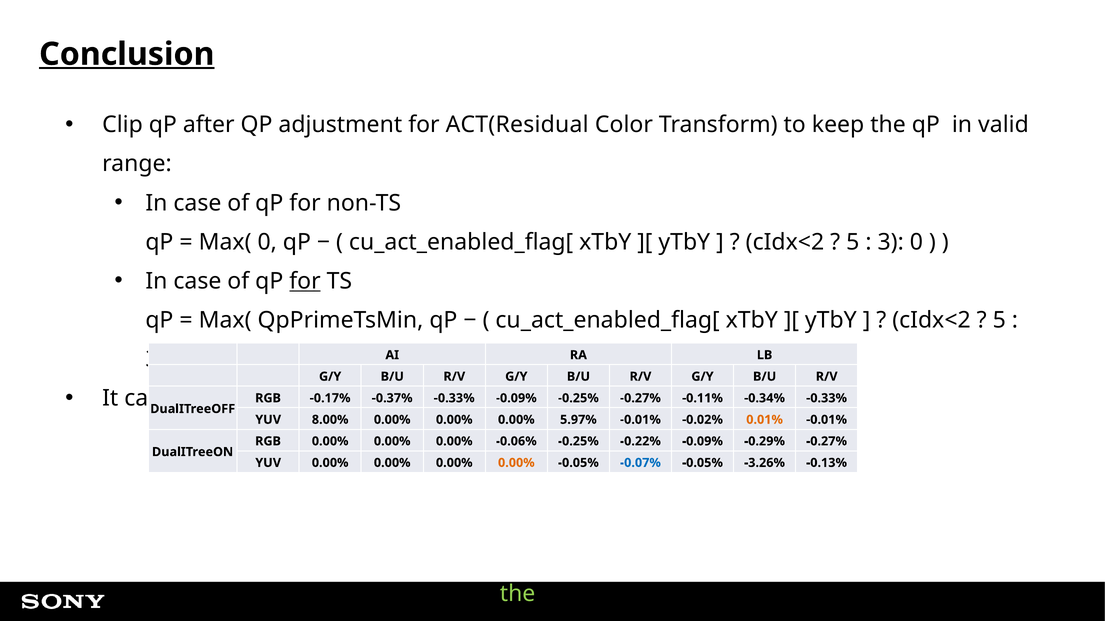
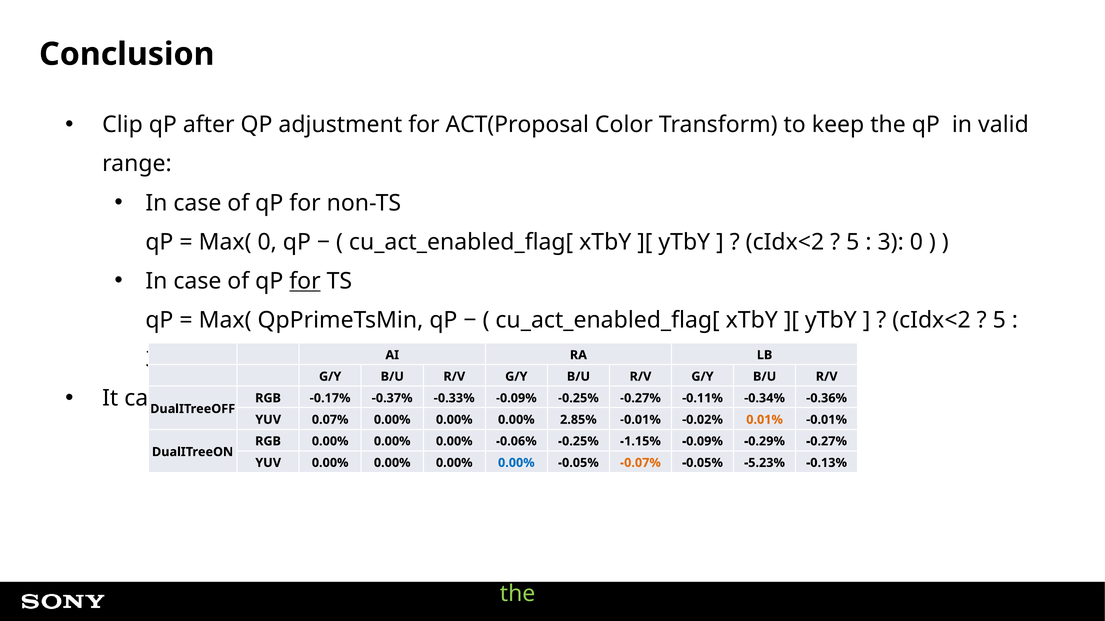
Conclusion underline: present -> none (127, 54)
ACT(Residual: ACT(Residual -> ACT(Proposal (517, 125)
-0.33%: -0.33% -> -0.36% (827, 398)
8.00%: 8.00% -> 0.07% (330, 420)
5.97%: 5.97% -> 2.85% (578, 420)
-0.22%: -0.22% -> -1.15% (640, 441)
0.00% colour: orange -> blue (516, 463)
-0.07% colour: blue -> orange (640, 463)
-3.26%: -3.26% -> -5.23% (765, 463)
